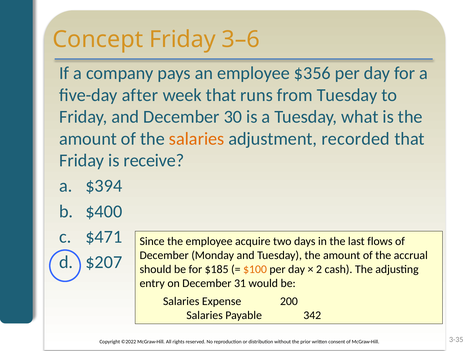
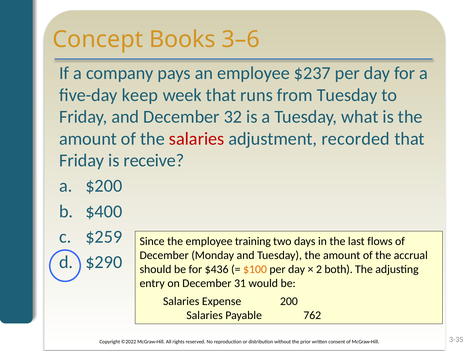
Concept Friday: Friday -> Books (182, 39)
$356: $356 -> $237 (312, 73)
after: after -> keep (140, 95)
30: 30 -> 32 (233, 117)
salaries colour: orange -> red (197, 139)
$394: $394 -> $200 (104, 186)
$471: $471 -> $259 (104, 237)
acquire: acquire -> training (253, 241)
$207: $207 -> $290 (104, 262)
$185: $185 -> $436 (217, 269)
cash: cash -> both (339, 269)
342: 342 -> 762 (312, 315)
